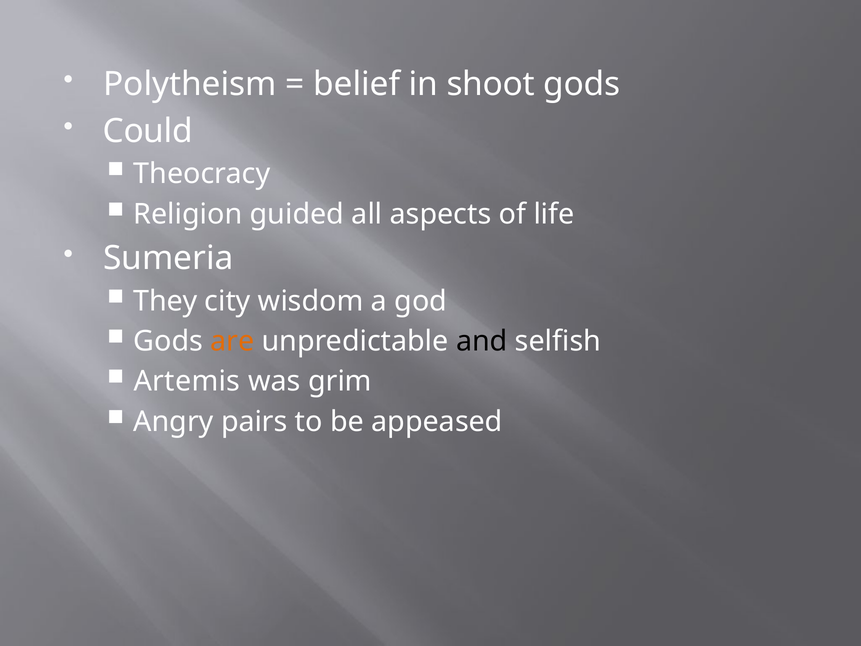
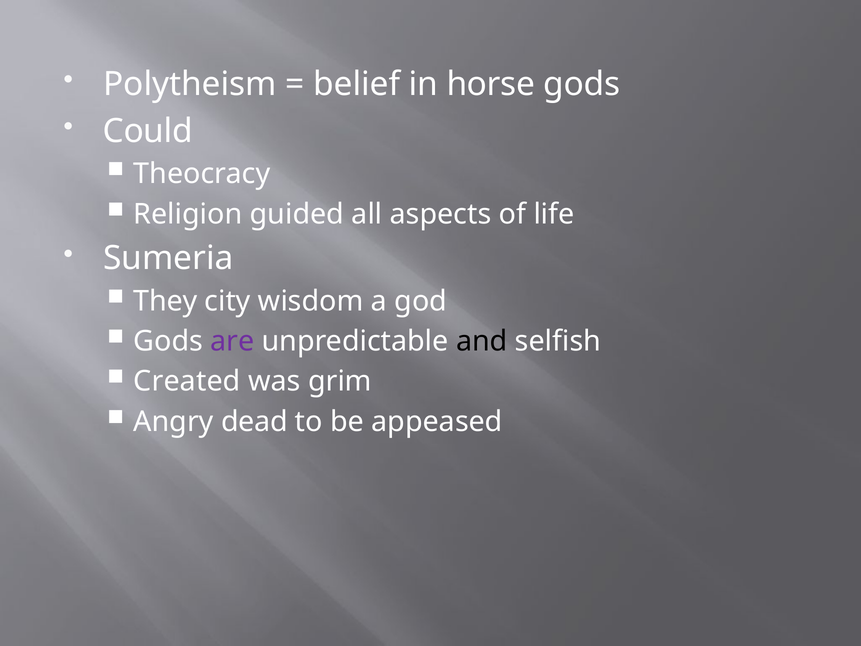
shoot: shoot -> horse (491, 84)
are colour: orange -> purple (232, 341)
Artemis: Artemis -> Created (187, 381)
pairs: pairs -> dead (254, 422)
